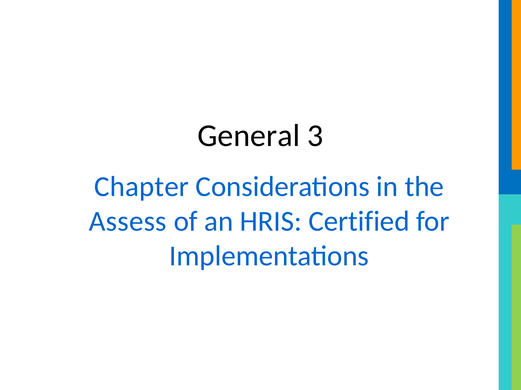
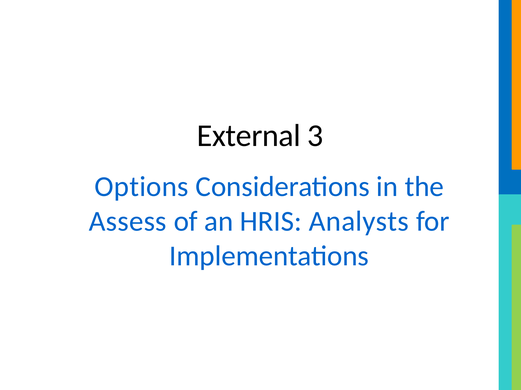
General: General -> External (249, 136)
Chapter: Chapter -> Options (142, 187)
Certified: Certified -> Analysts (359, 222)
